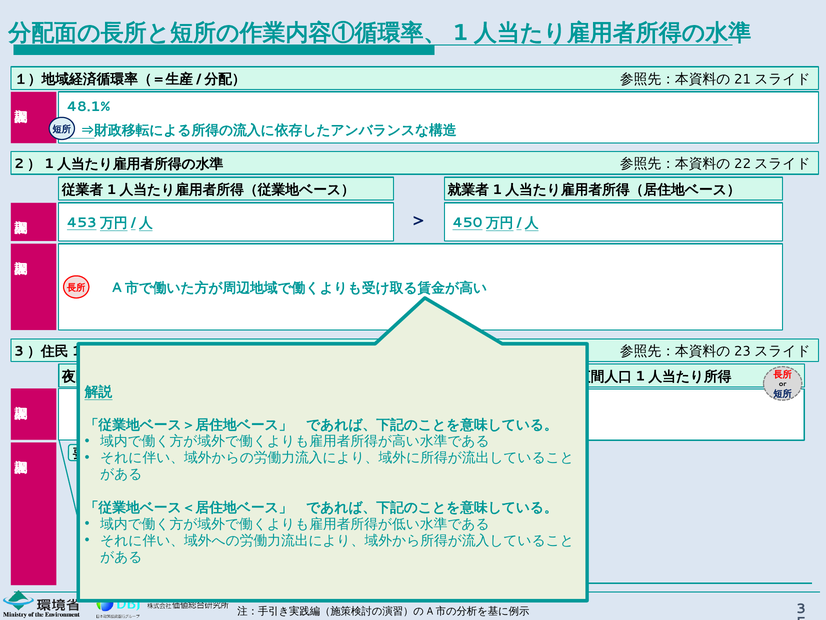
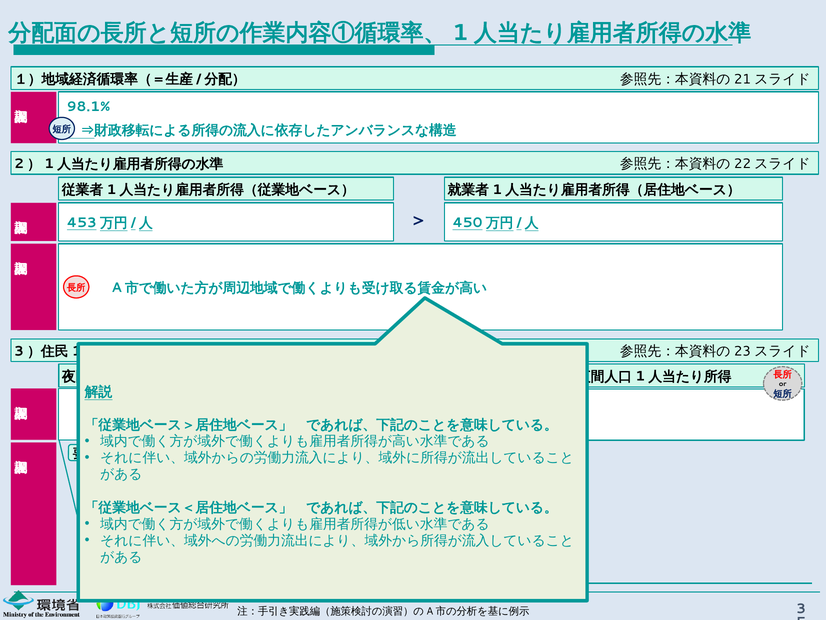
48.1%: 48.1% -> 98.1% (88, 107)
